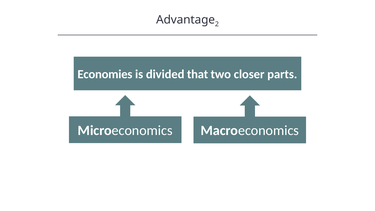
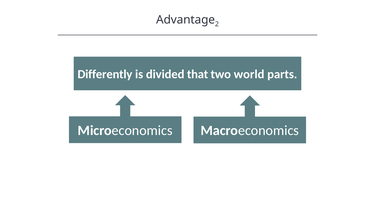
Economies: Economies -> Differently (105, 74)
closer: closer -> world (249, 74)
